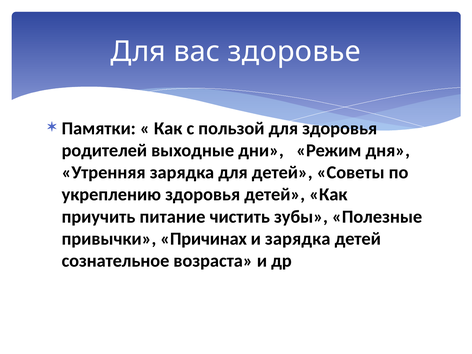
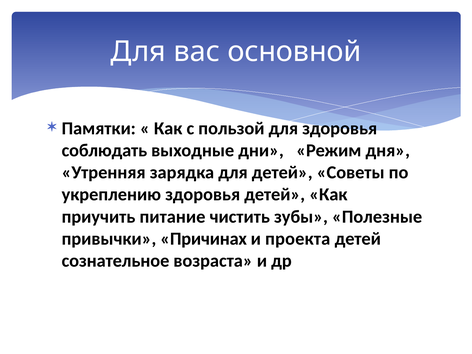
здоровье: здоровье -> основной (294, 52)
родителей: родителей -> соблюдать (104, 151)
и зарядка: зарядка -> проекта (298, 239)
